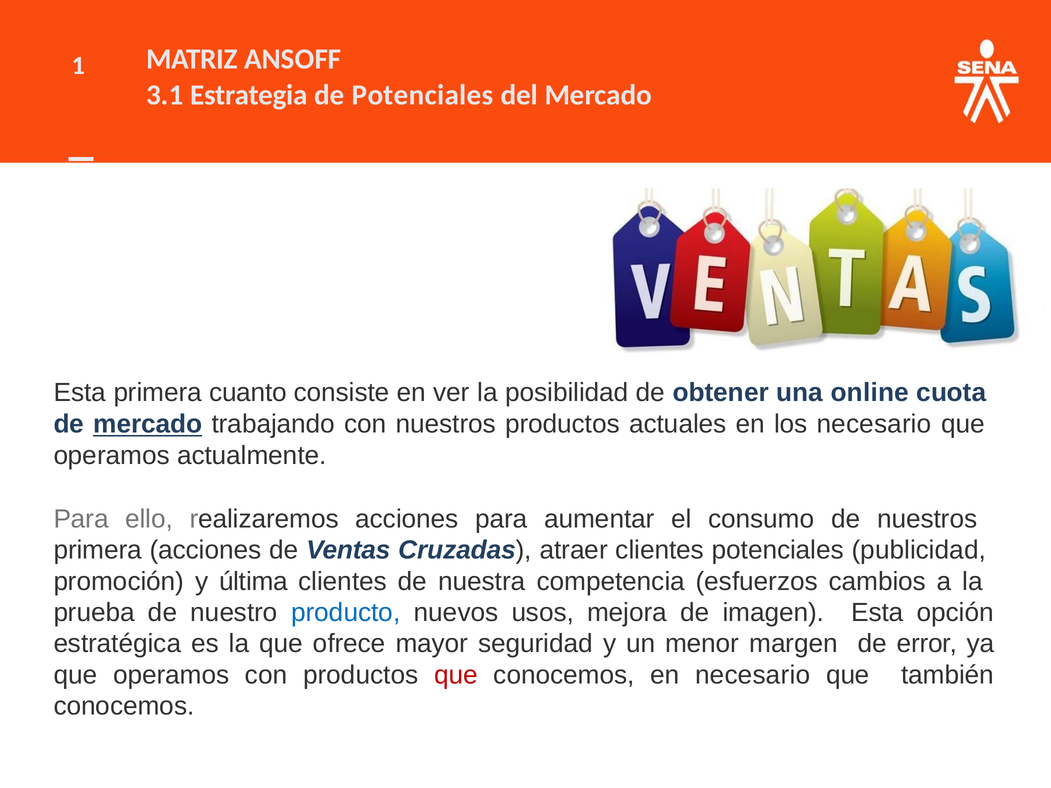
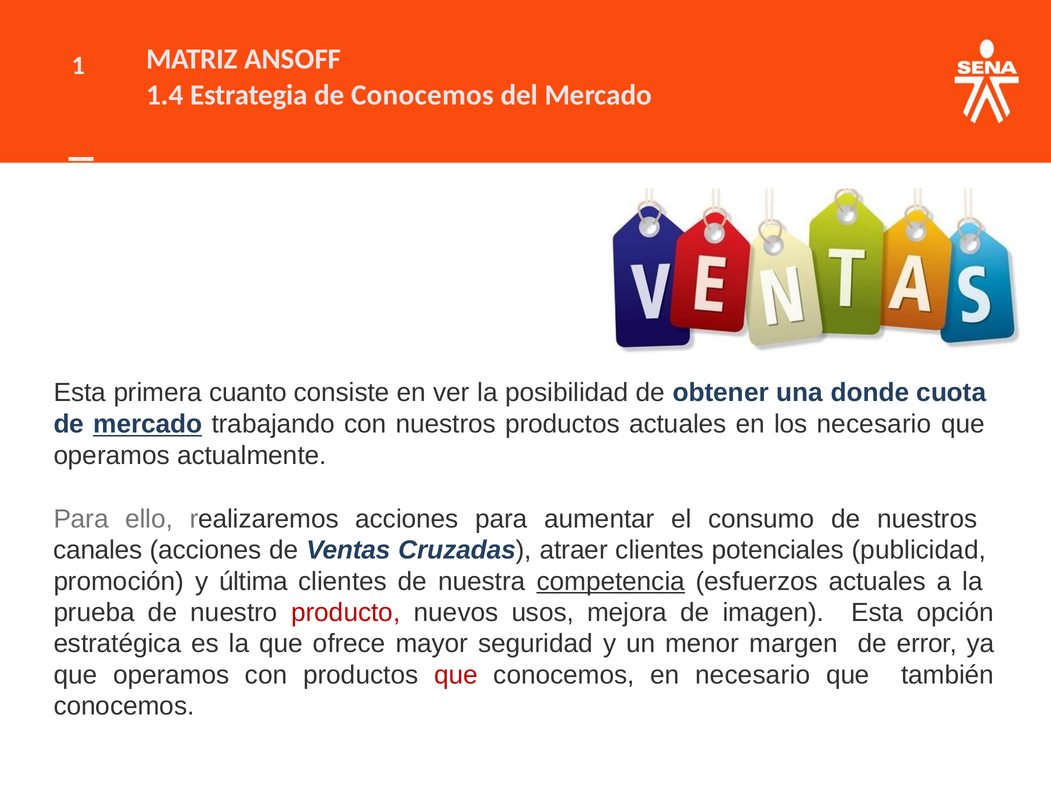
3.1: 3.1 -> 1.4 (165, 95)
de Potenciales: Potenciales -> Conocemos (423, 95)
online: online -> donde (870, 393)
primera: primera -> canales (98, 550)
competencia underline: none -> present (611, 582)
esfuerzos cambios: cambios -> actuales (877, 582)
producto colour: blue -> red (346, 613)
